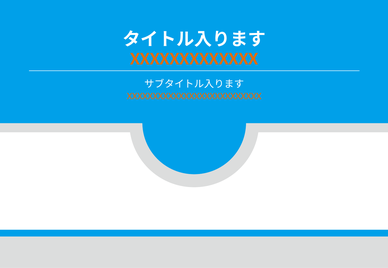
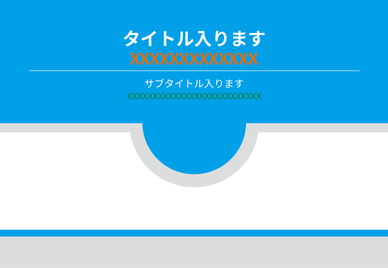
XXXXXXXXXXXXXXXXXXXXXXXXXX colour: orange -> green (194, 96)
